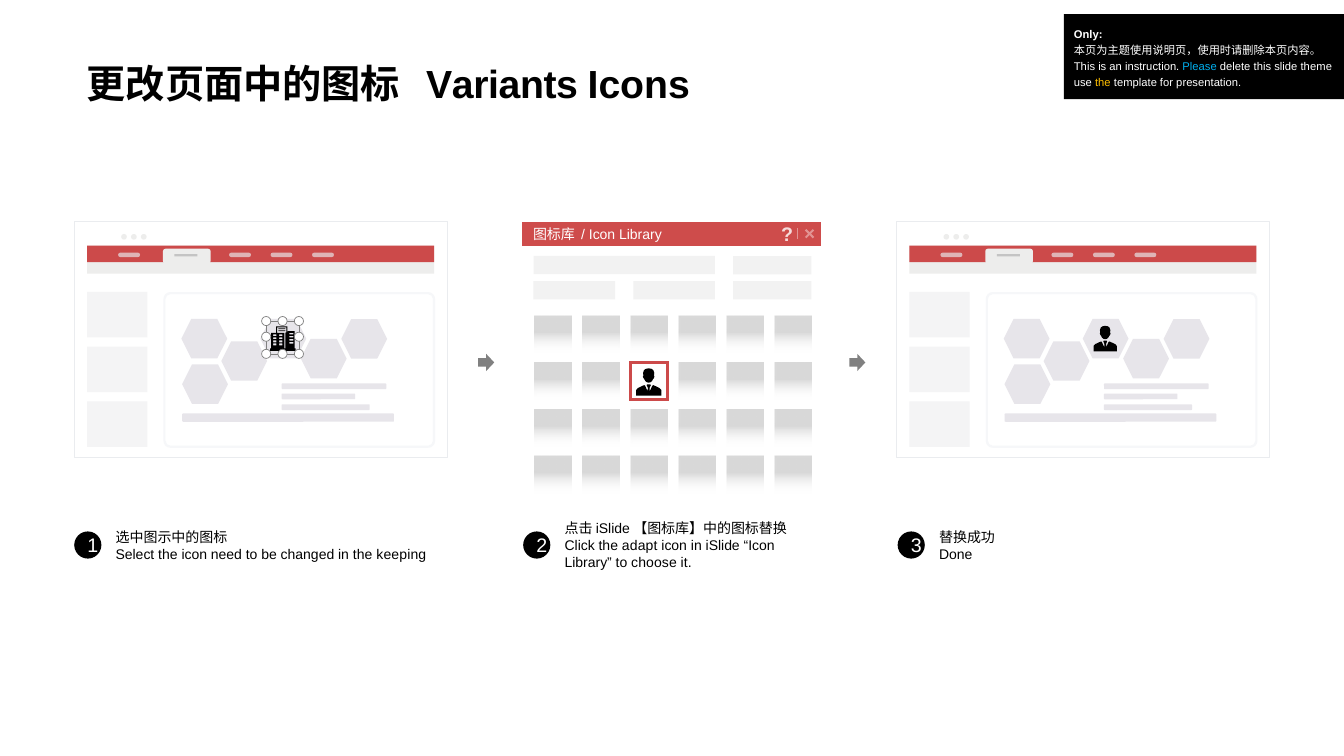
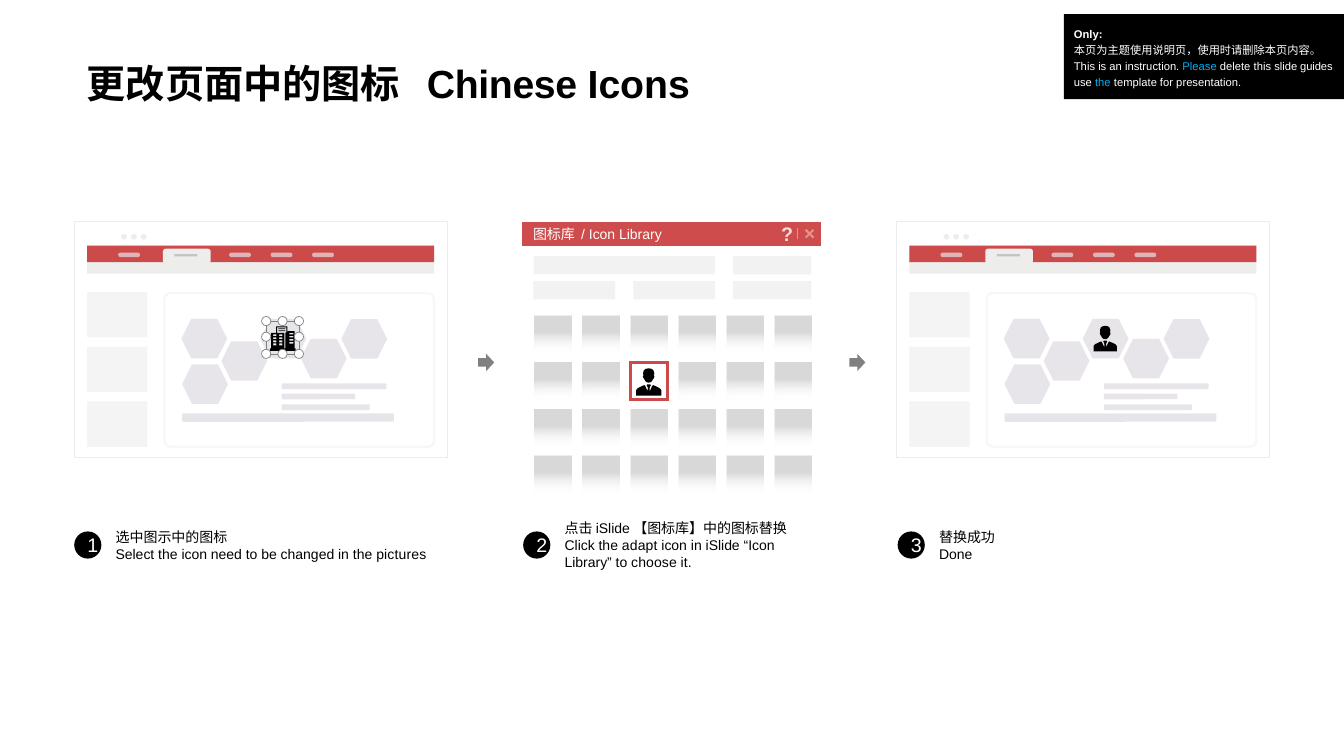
theme: theme -> guides (1316, 67)
Variants: Variants -> Chinese (502, 86)
the colour: yellow -> light blue (1103, 83)
keeping: keeping -> pictures (401, 554)
